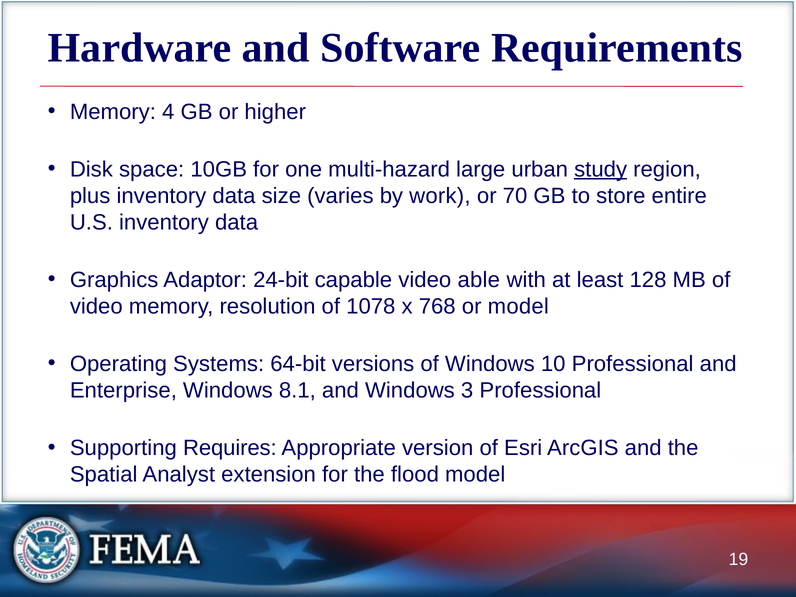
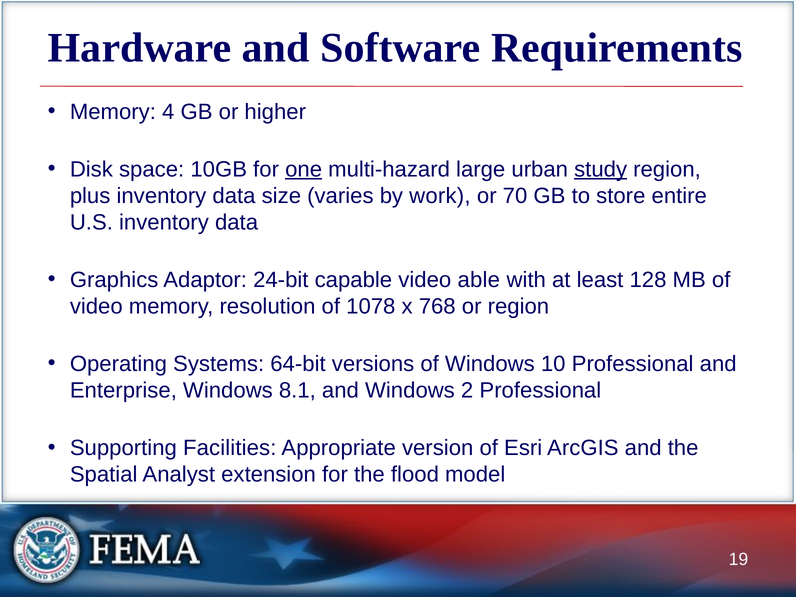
one underline: none -> present (304, 169)
or model: model -> region (518, 306)
3: 3 -> 2 (467, 391)
Requires: Requires -> Facilities (230, 448)
